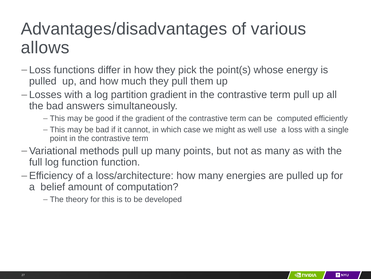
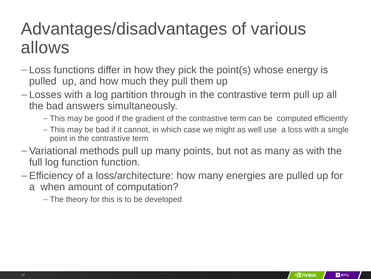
partition gradient: gradient -> through (168, 95)
belief: belief -> when (53, 186)
